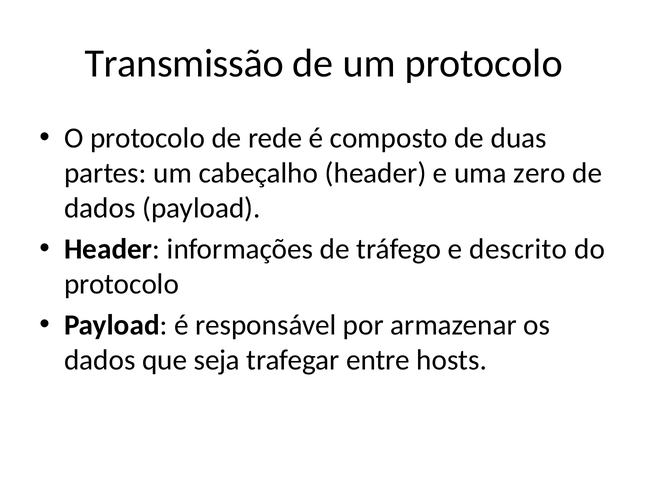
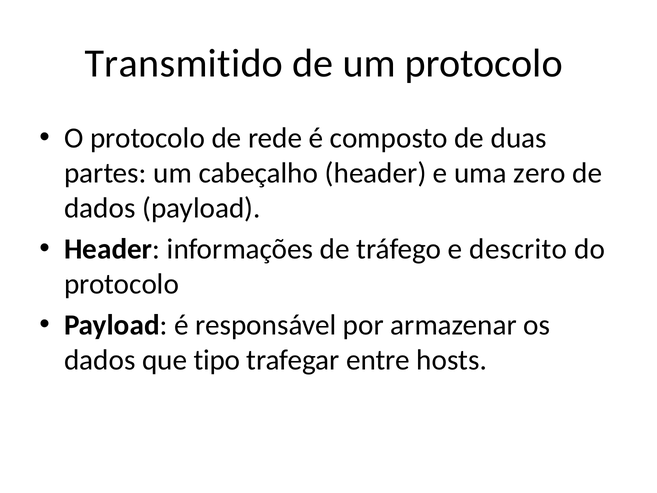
Transmissão: Transmissão -> Transmitido (184, 64)
seja: seja -> tipo (217, 360)
